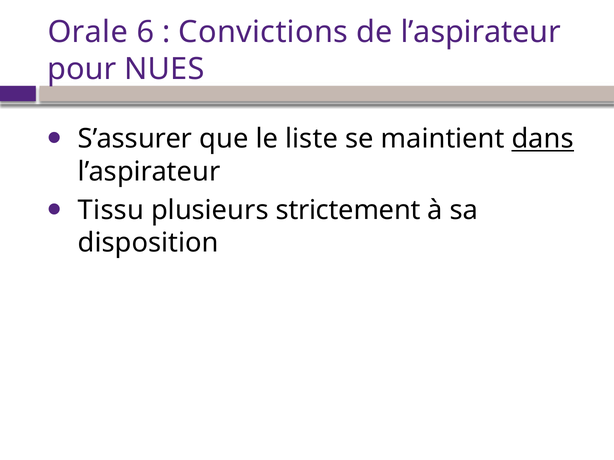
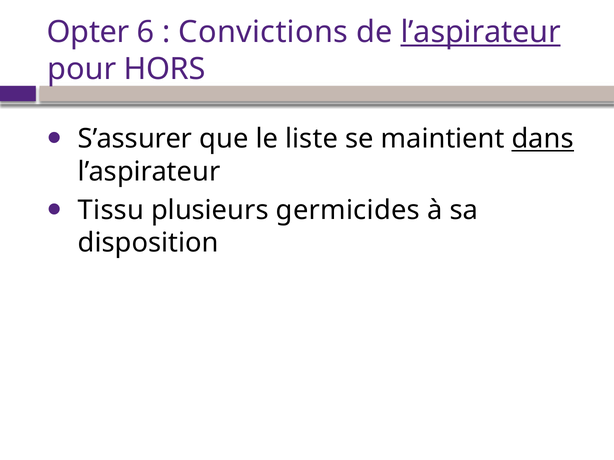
Orale: Orale -> Opter (88, 32)
l’aspirateur underline: none -> present (481, 32)
NUES: NUES -> HORS (165, 69)
strictement: strictement -> germicides (348, 211)
